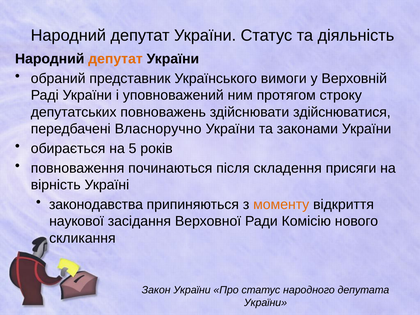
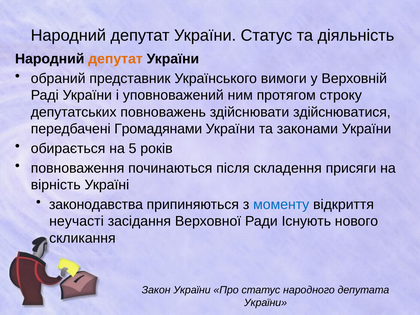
Власноручно: Власноручно -> Громадянами (158, 129)
моменту colour: orange -> blue (281, 204)
наукової: наукової -> неучасті (77, 221)
Комісію: Комісію -> Існують (306, 221)
